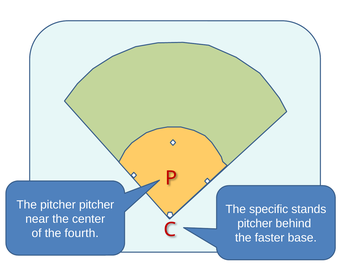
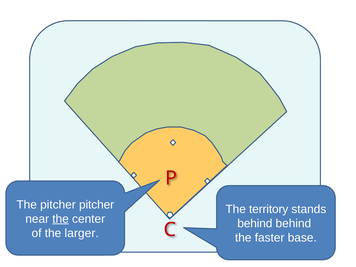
specific: specific -> territory (269, 209)
the underline: none -> present (61, 219)
pitcher: pitcher -> behind (255, 224)
fourth: fourth -> larger (82, 233)
